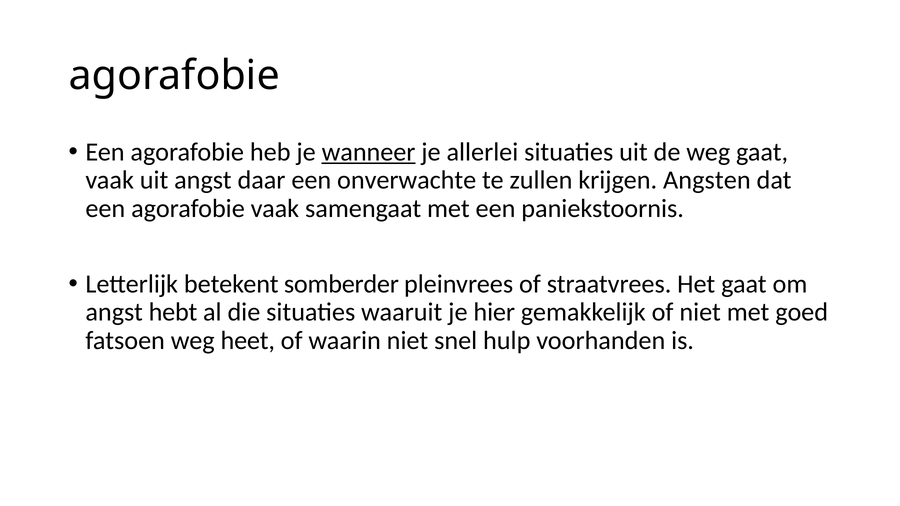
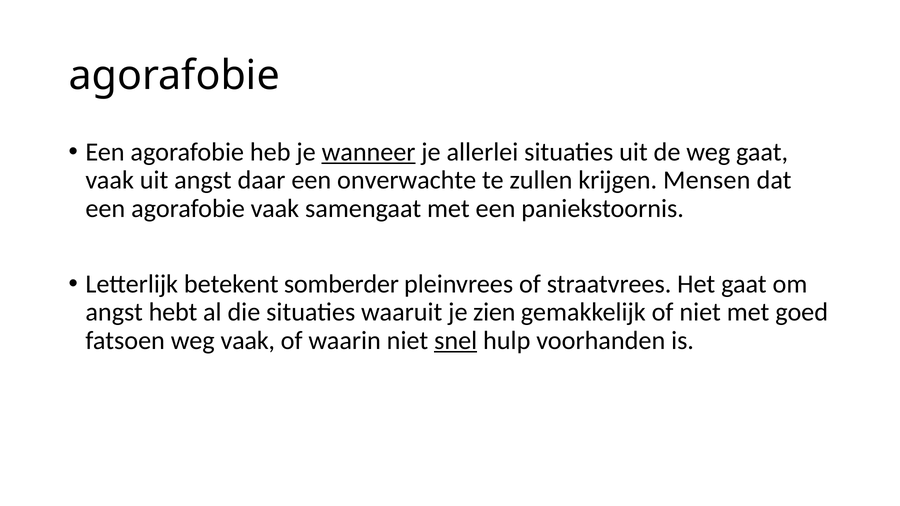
Angsten: Angsten -> Mensen (707, 180)
hier: hier -> zien (494, 312)
weg heet: heet -> vaak (248, 341)
snel underline: none -> present (456, 341)
